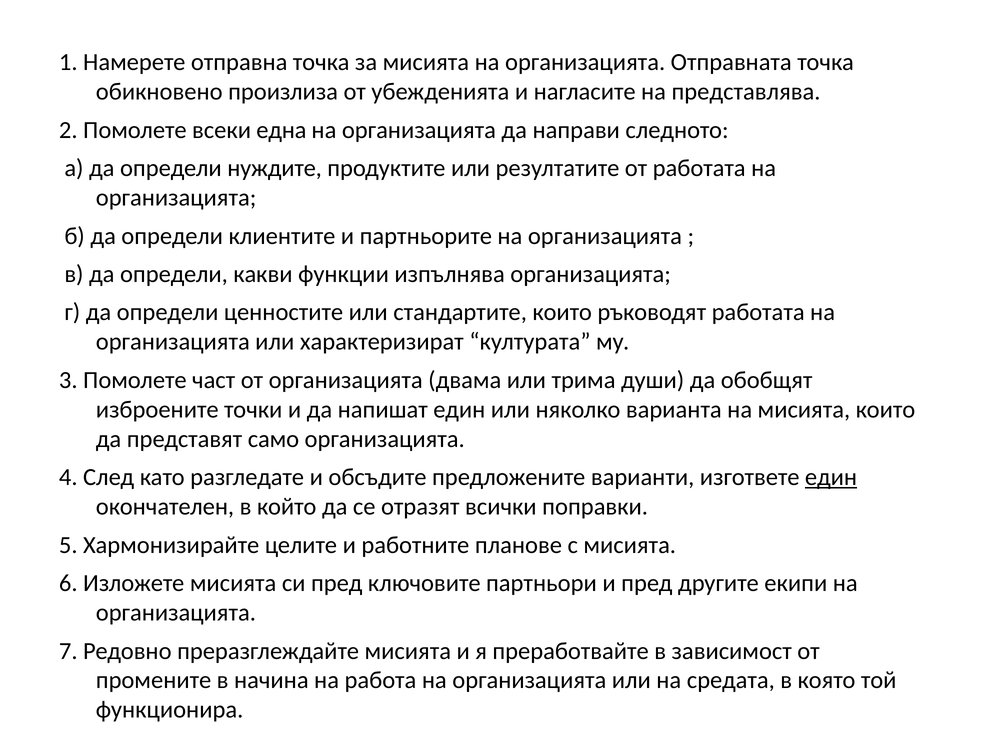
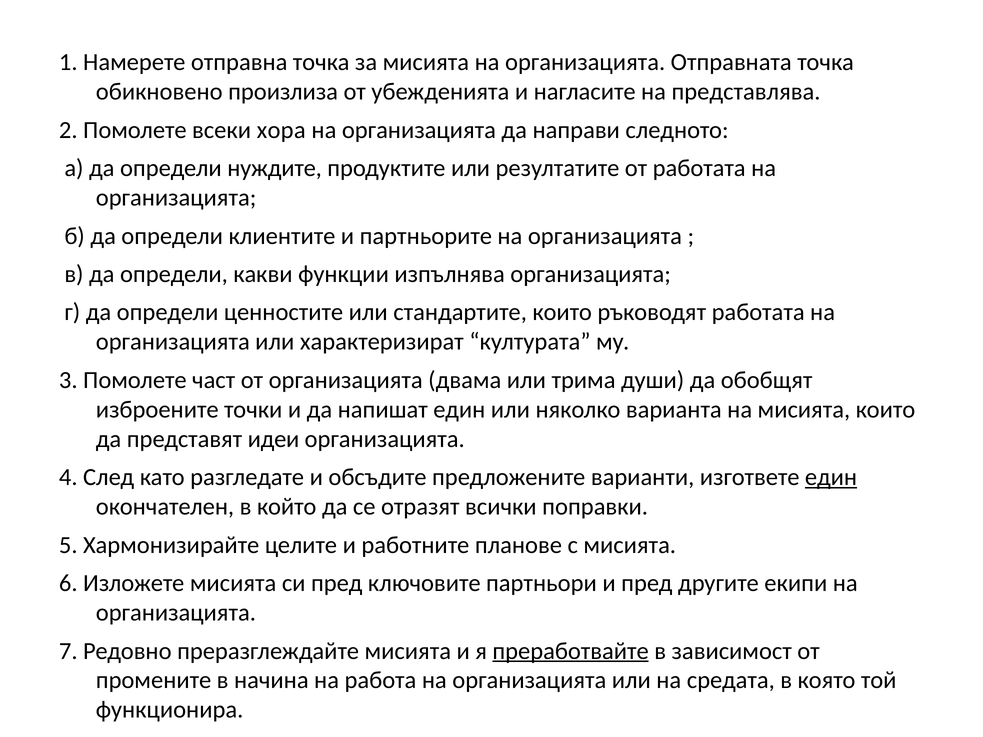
една: една -> хора (281, 130)
само: само -> идеи (274, 439)
преработвайте underline: none -> present (571, 651)
